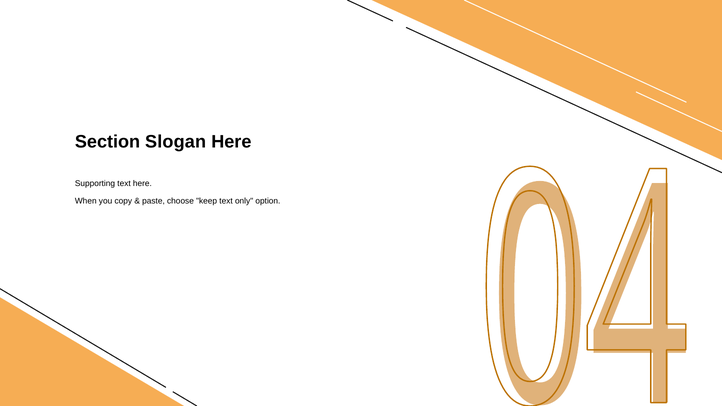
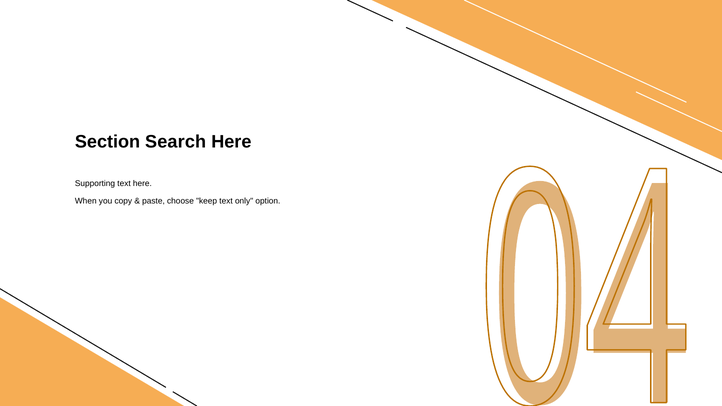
Slogan: Slogan -> Search (176, 142)
